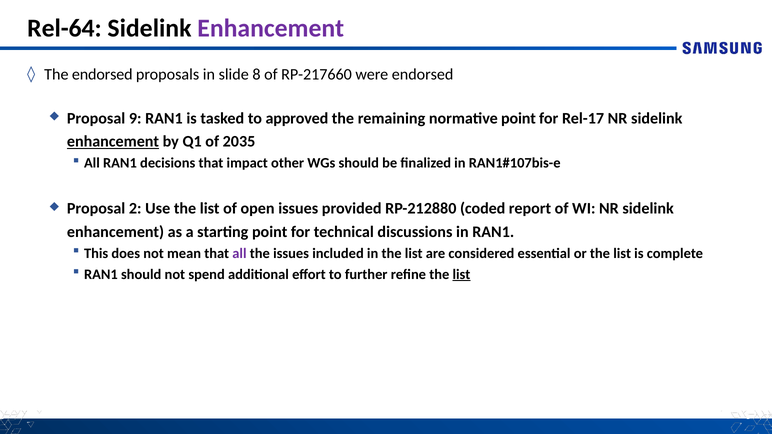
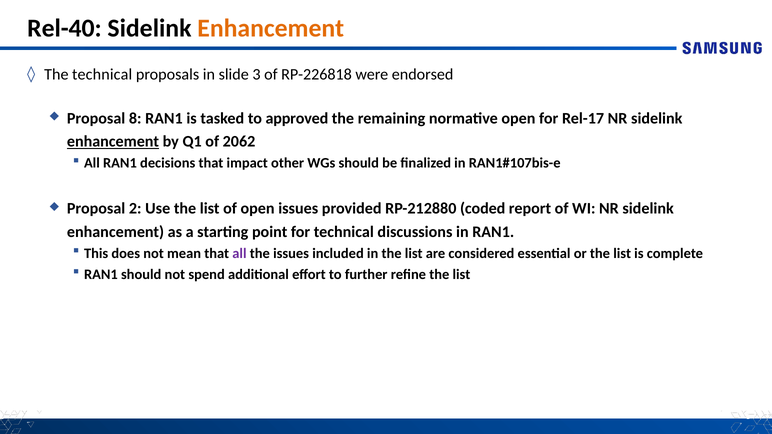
Rel-64: Rel-64 -> Rel-40 (64, 28)
Enhancement colour: purple -> orange (271, 28)
The endorsed: endorsed -> technical (102, 74)
8: 8 -> 3 (256, 74)
RP-217660: RP-217660 -> RP-226818 (317, 74)
9: 9 -> 8 (135, 118)
normative point: point -> open (518, 118)
2035: 2035 -> 2062 (239, 142)
list underline: present -> none (461, 274)
